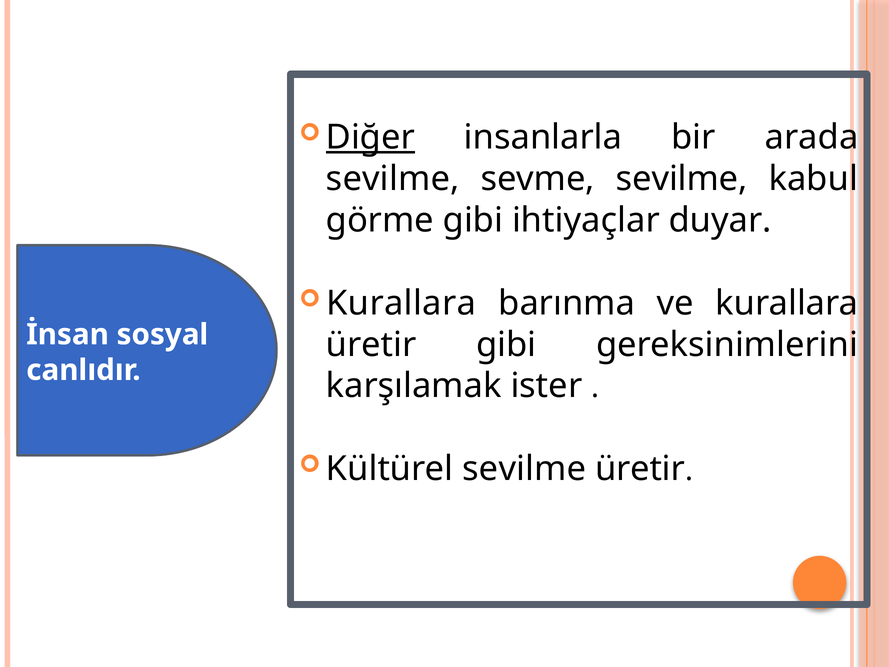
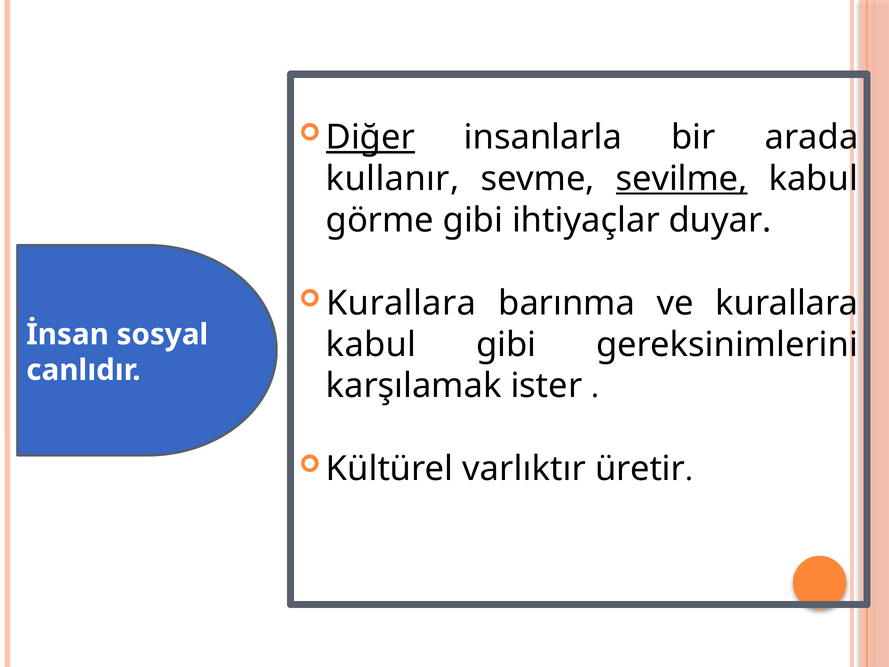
sevilme: sevilme -> kullanır (393, 179)
sevilme underline: none -> present (682, 179)
üretir: üretir -> kabul (371, 344)
Kültürel sevilme: sevilme -> varlıktır (524, 469)
